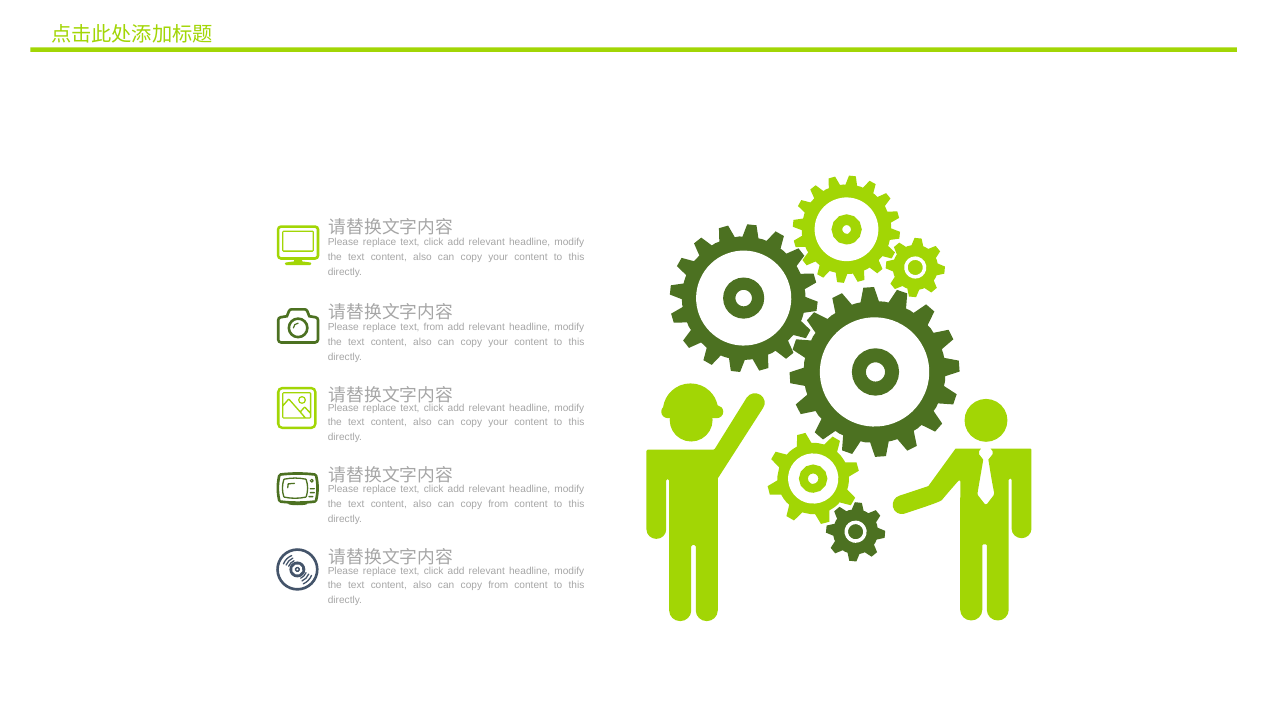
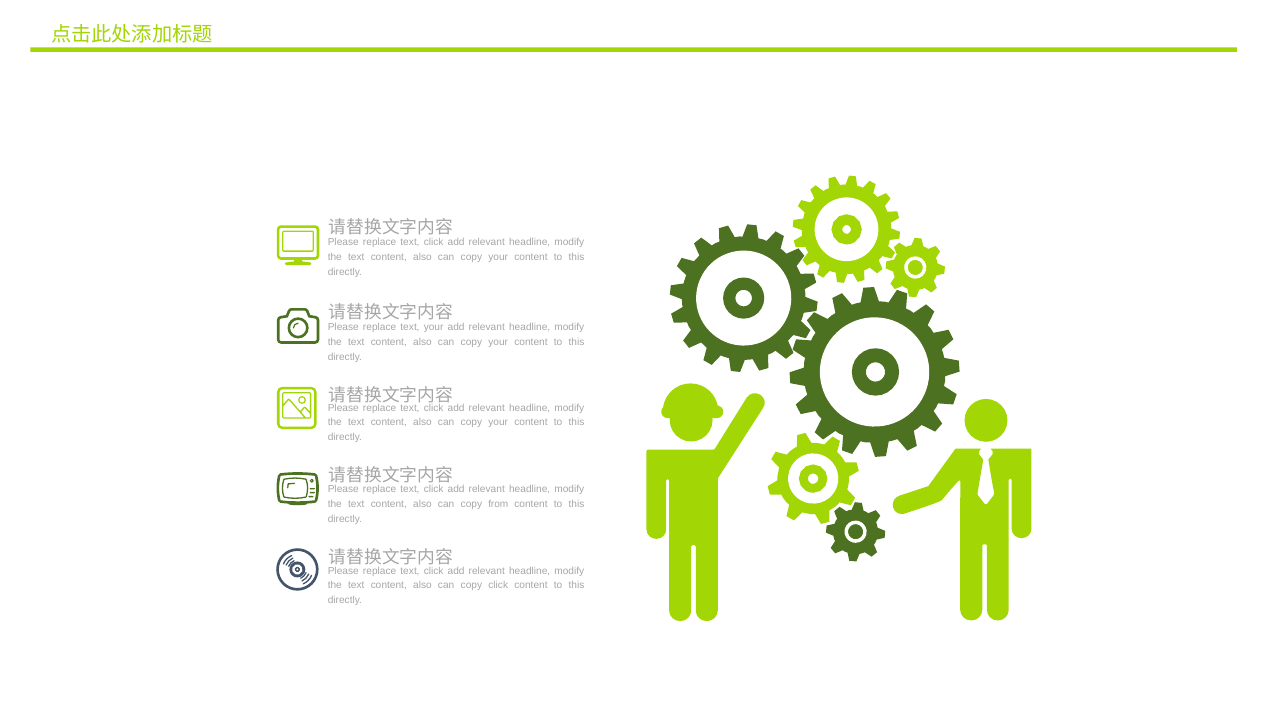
text from: from -> your (434, 328)
from: from -> click (498, 585)
